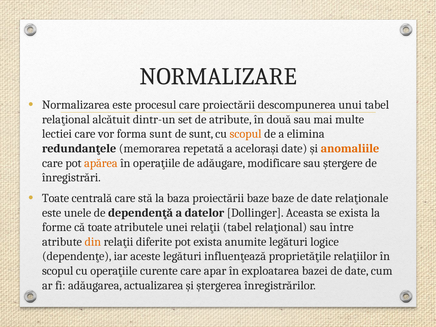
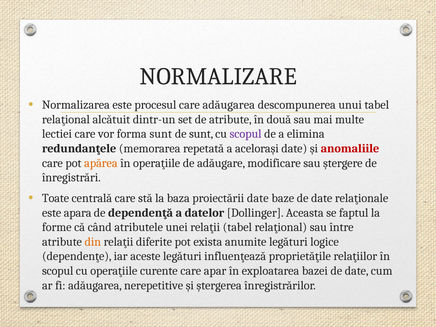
care proiectării: proiectării -> adăugarea (229, 105)
scopul colour: orange -> purple (246, 134)
anomaliile colour: orange -> red (350, 148)
proiectării baze: baze -> date (258, 198)
unele: unele -> apara (78, 213)
se exista: exista -> faptul (354, 213)
că toate: toate -> când (100, 227)
actualizarea: actualizarea -> nerepetitive (154, 285)
